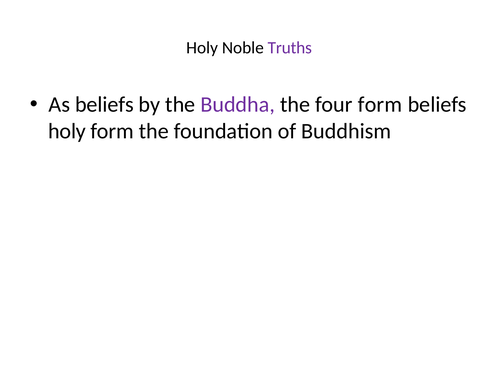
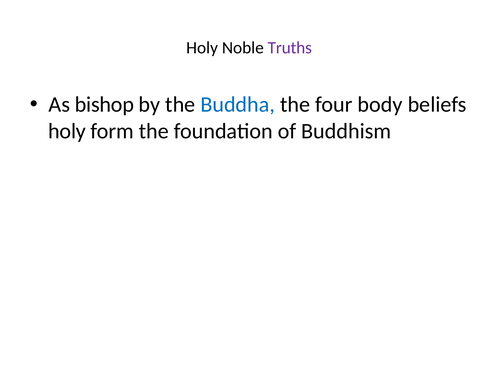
As beliefs: beliefs -> bishop (104, 104)
Buddha colour: purple -> blue (238, 104)
four form: form -> body (380, 104)
